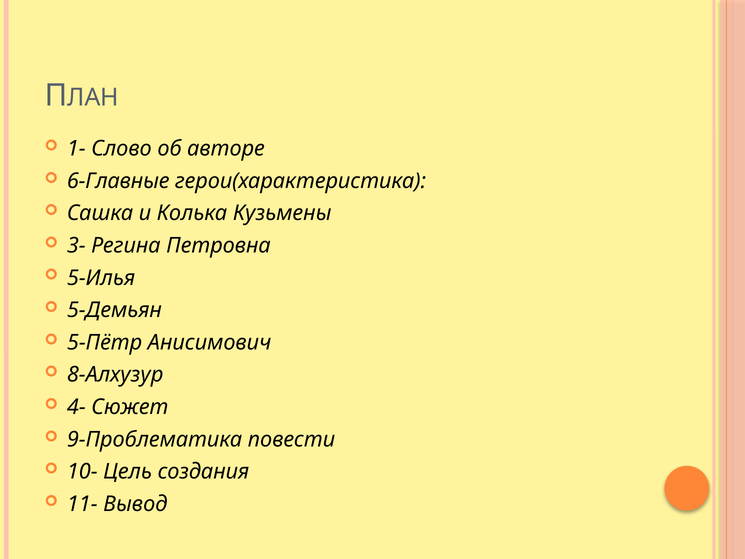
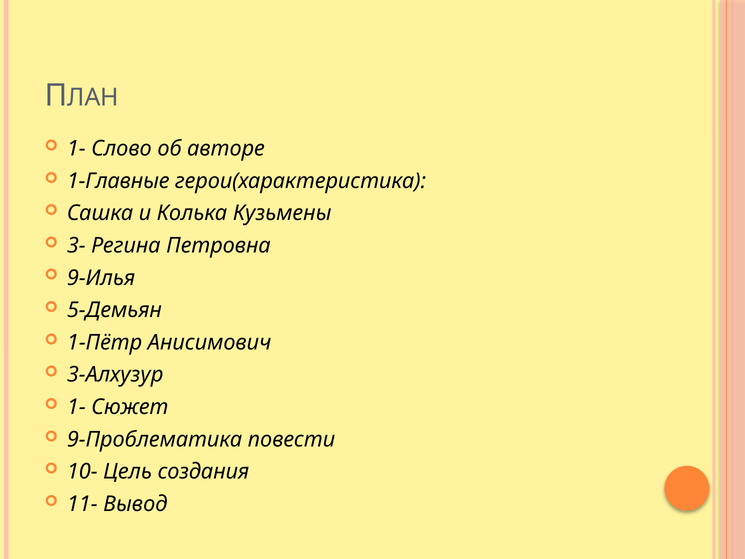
6-Главные: 6-Главные -> 1-Главные (118, 181)
5-Илья: 5-Илья -> 9-Илья (101, 278)
5-Пётр: 5-Пётр -> 1-Пётр (104, 342)
8-Алхузур: 8-Алхузур -> 3-Алхузур (115, 375)
4-: 4- -> 1- (76, 407)
